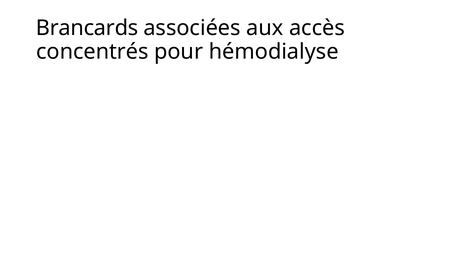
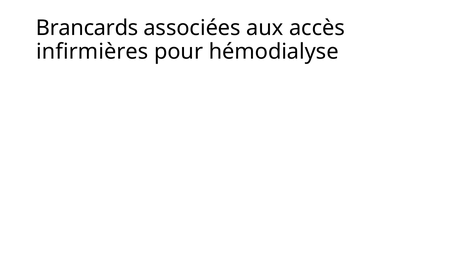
concentrés: concentrés -> infirmières (92, 52)
